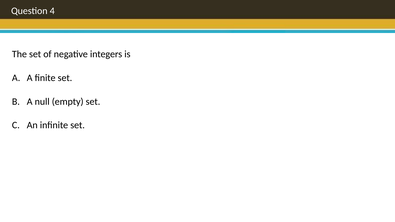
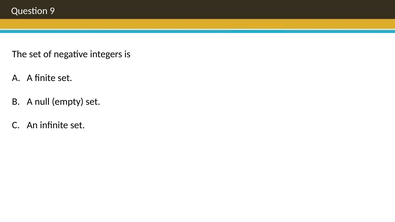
4: 4 -> 9 (52, 11)
